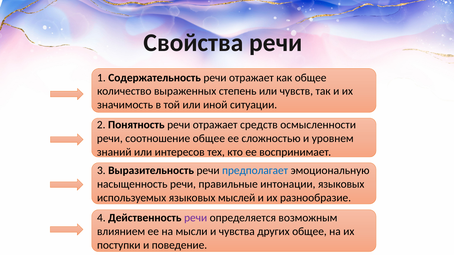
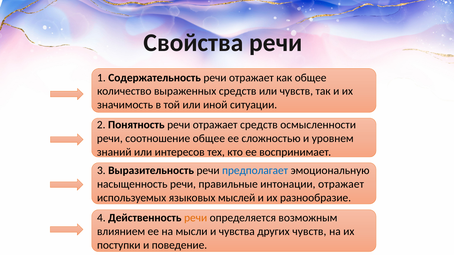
выраженных степень: степень -> средств (238, 91)
интонации языковых: языковых -> отражает (341, 184)
речи colour: purple -> orange (196, 218)
других общее: общее -> чувств (309, 232)
